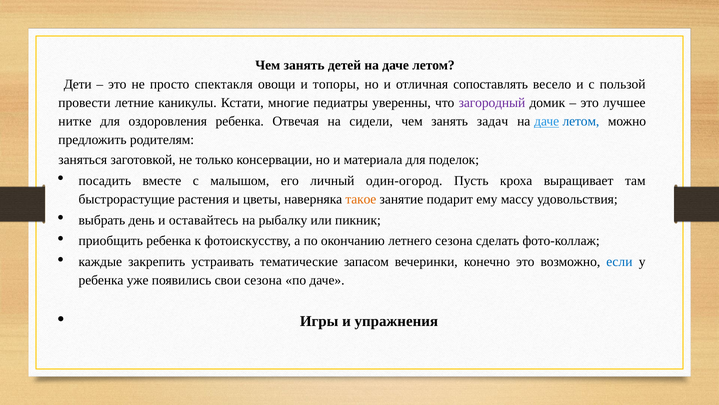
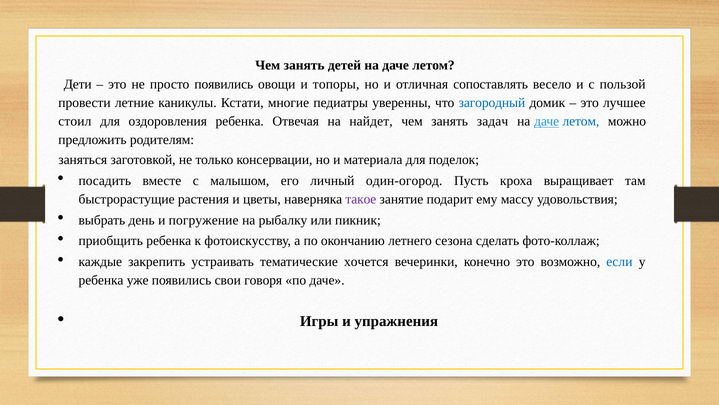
просто спектакля: спектакля -> появились (224, 84)
загородный colour: purple -> blue (492, 103)
нитке: нитке -> стоил (75, 121)
сидели: сидели -> найдет (371, 121)
такое colour: orange -> purple (361, 199)
оставайтесь: оставайтесь -> погружение (204, 220)
запасом: запасом -> хочется (366, 262)
свои сезона: сезона -> говоря (263, 280)
